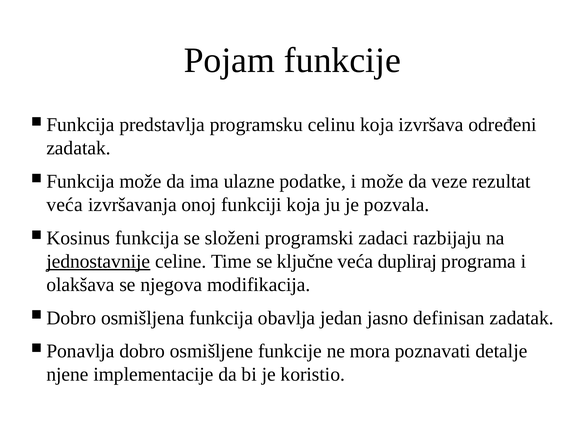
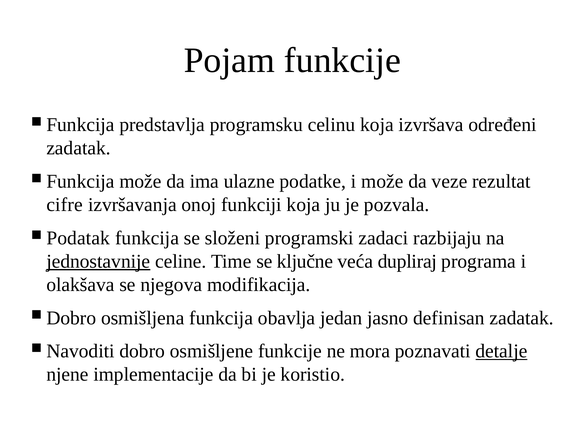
veća: veća -> cifre (65, 205)
Kosinus: Kosinus -> Podatak (78, 238)
Ponavlja: Ponavlja -> Navoditi (80, 351)
detalje underline: none -> present (501, 351)
